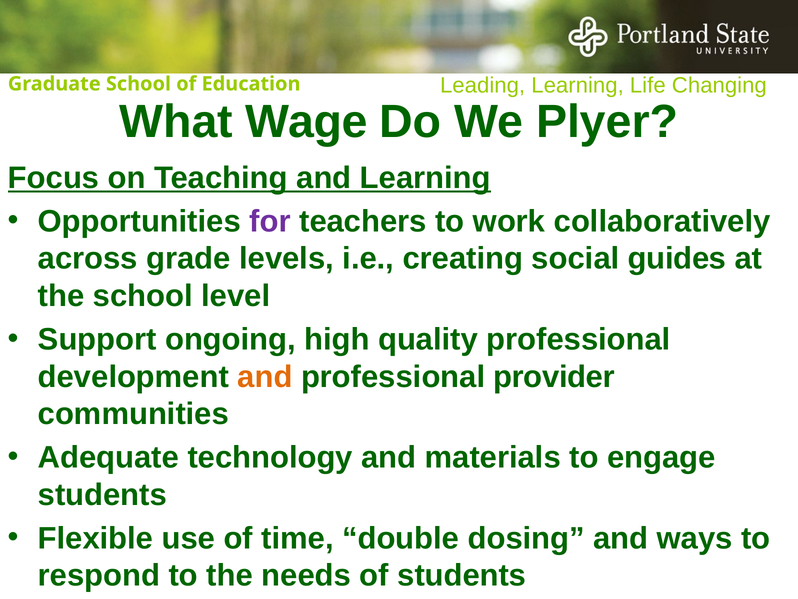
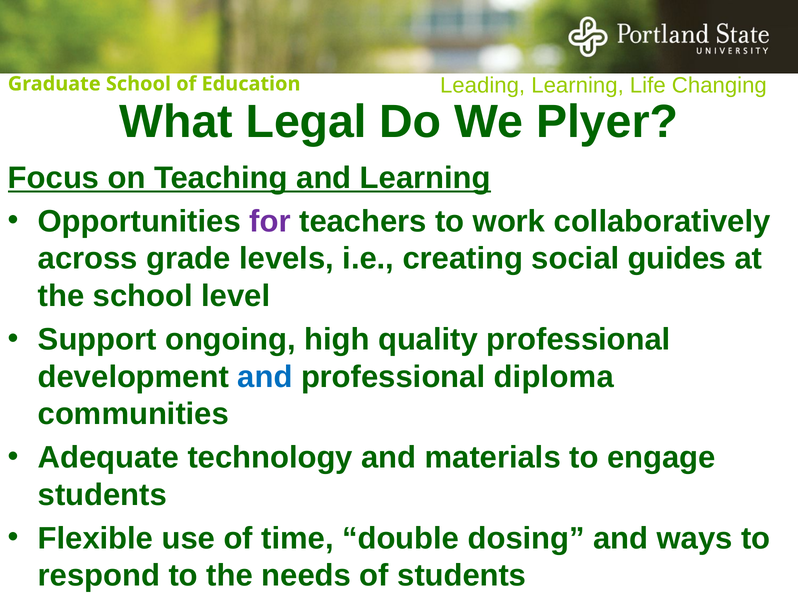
Wage: Wage -> Legal (306, 122)
and colour: orange -> blue (265, 376)
provider: provider -> diploma (554, 376)
